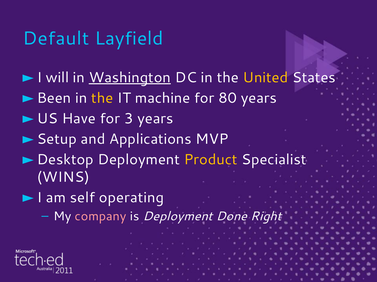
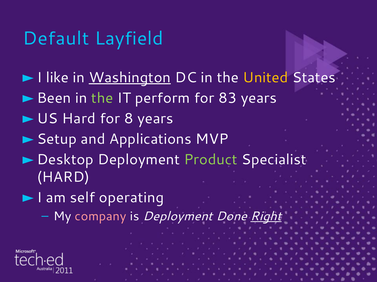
will: will -> like (57, 78)
the colour: yellow -> light green (102, 98)
machine: machine -> perform (163, 98)
80: 80 -> 83 (228, 98)
Have: Have -> Hard (79, 119)
3: 3 -> 8 (129, 119)
Product colour: yellow -> light green (211, 160)
WINS: WINS -> HARD (63, 177)
Right underline: none -> present (266, 217)
